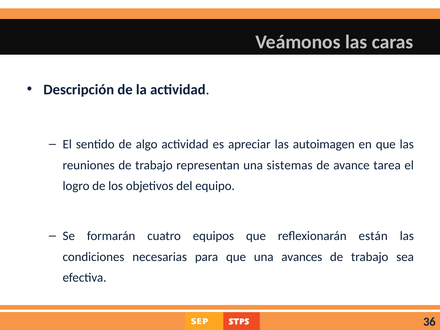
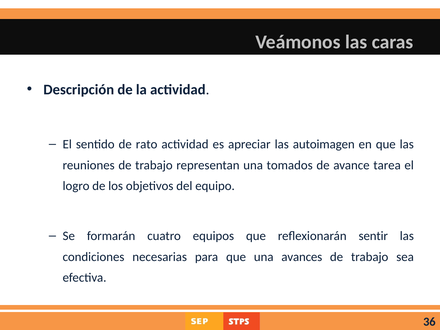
algo: algo -> rato (147, 144)
sistemas: sistemas -> tomados (290, 165)
están: están -> sentir (373, 236)
